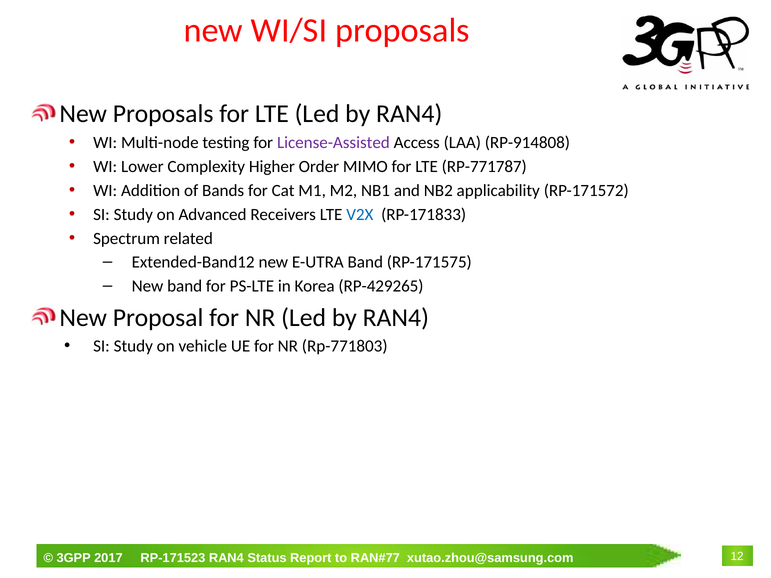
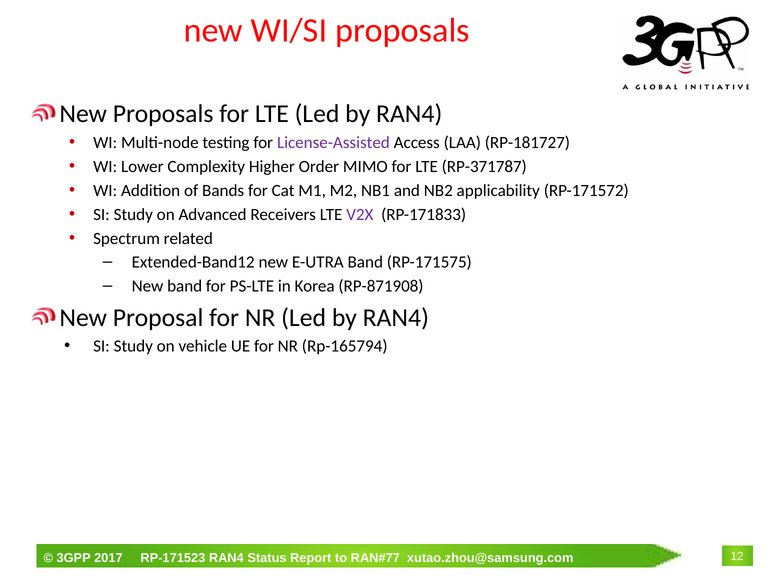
RP-914808: RP-914808 -> RP-181727 (527, 143)
RP-771787: RP-771787 -> RP-371787 (484, 167)
V2X colour: blue -> purple (360, 214)
RP-429265: RP-429265 -> RP-871908 (381, 286)
Rp-771803: Rp-771803 -> Rp-165794 (345, 346)
